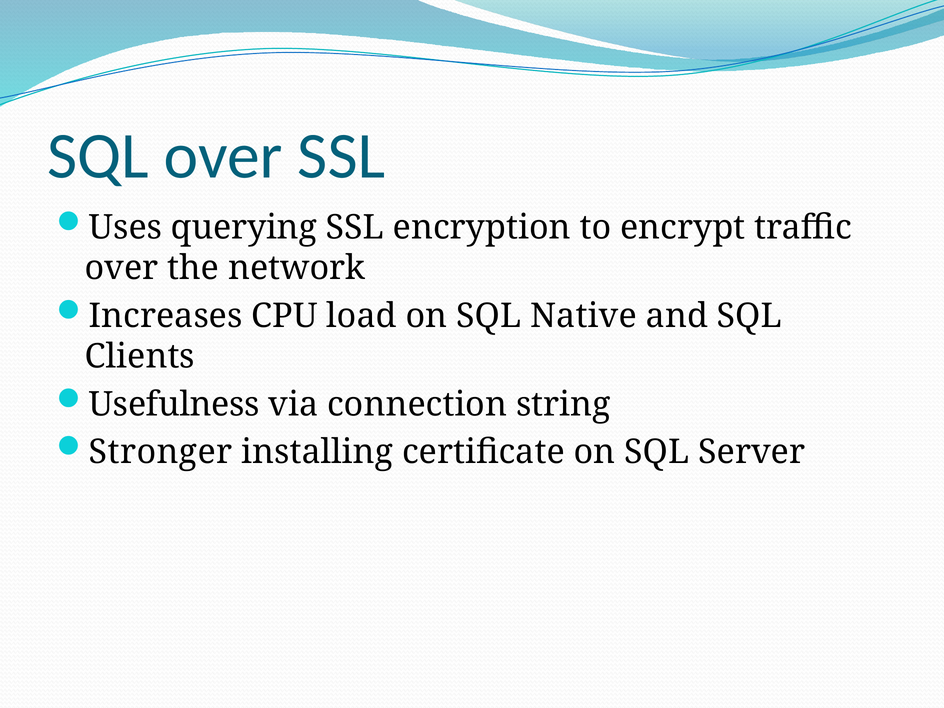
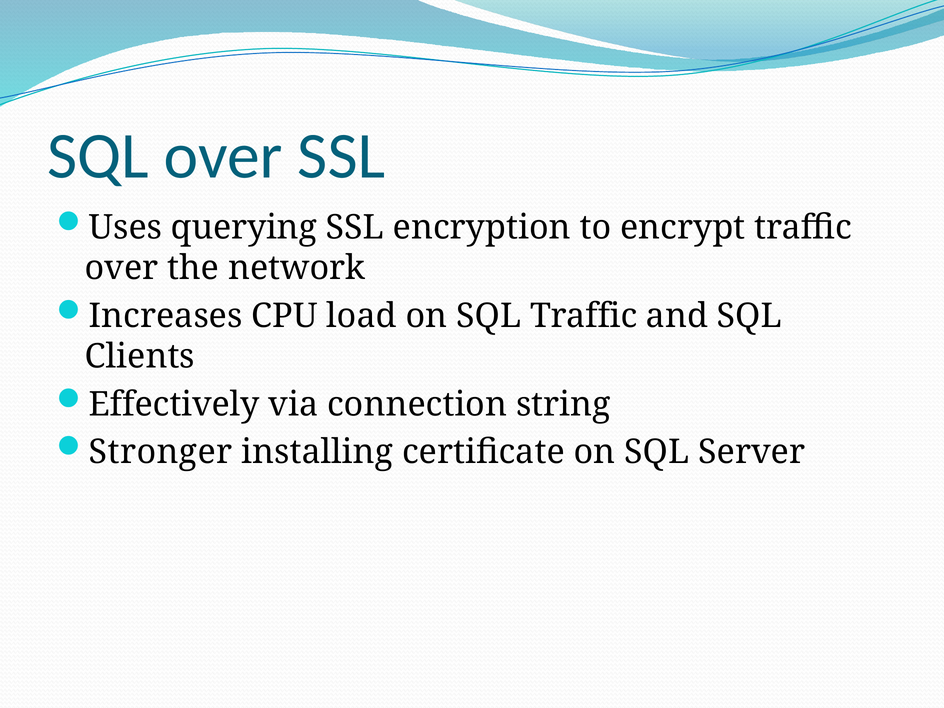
SQL Native: Native -> Traffic (584, 316)
Usefulness: Usefulness -> Effectively (174, 404)
